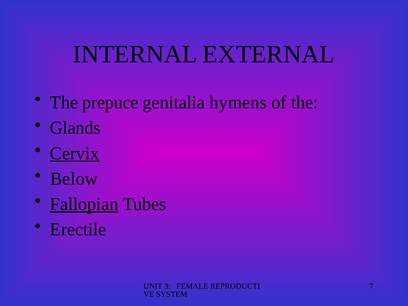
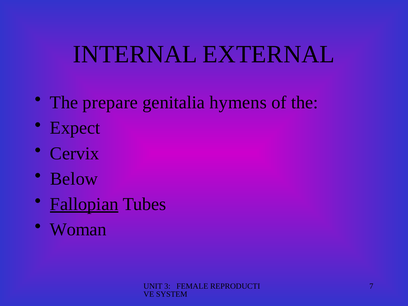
prepuce: prepuce -> prepare (110, 103)
Glands: Glands -> Expect (75, 128)
Cervix underline: present -> none (75, 153)
Erectile: Erectile -> Woman (78, 230)
